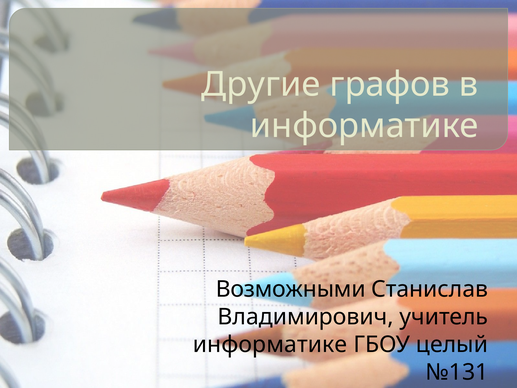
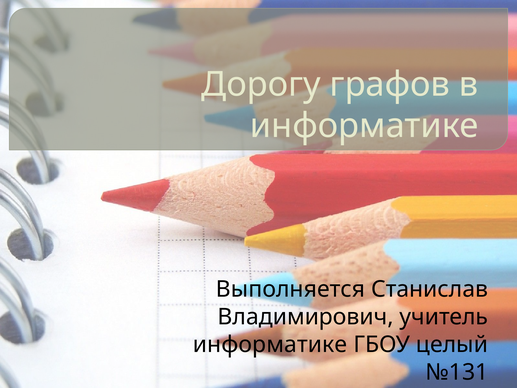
Другие: Другие -> Дорогу (261, 84)
Возможными: Возможными -> Выполняется (291, 289)
